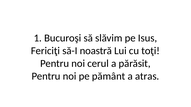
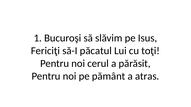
noastră: noastră -> păcatul (96, 51)
